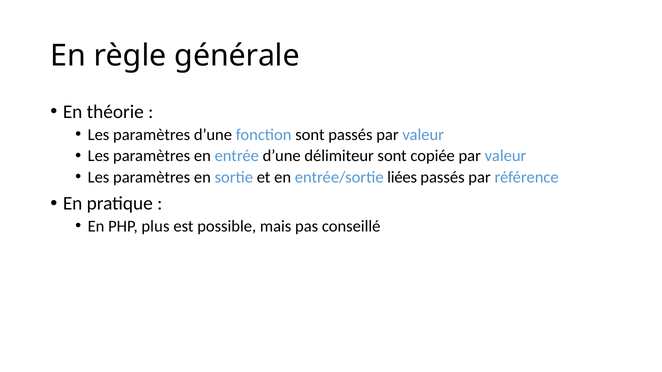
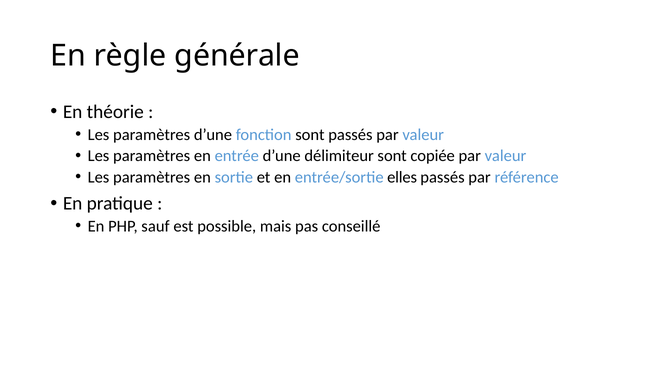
liées: liées -> elles (402, 177)
plus: plus -> sauf (156, 226)
